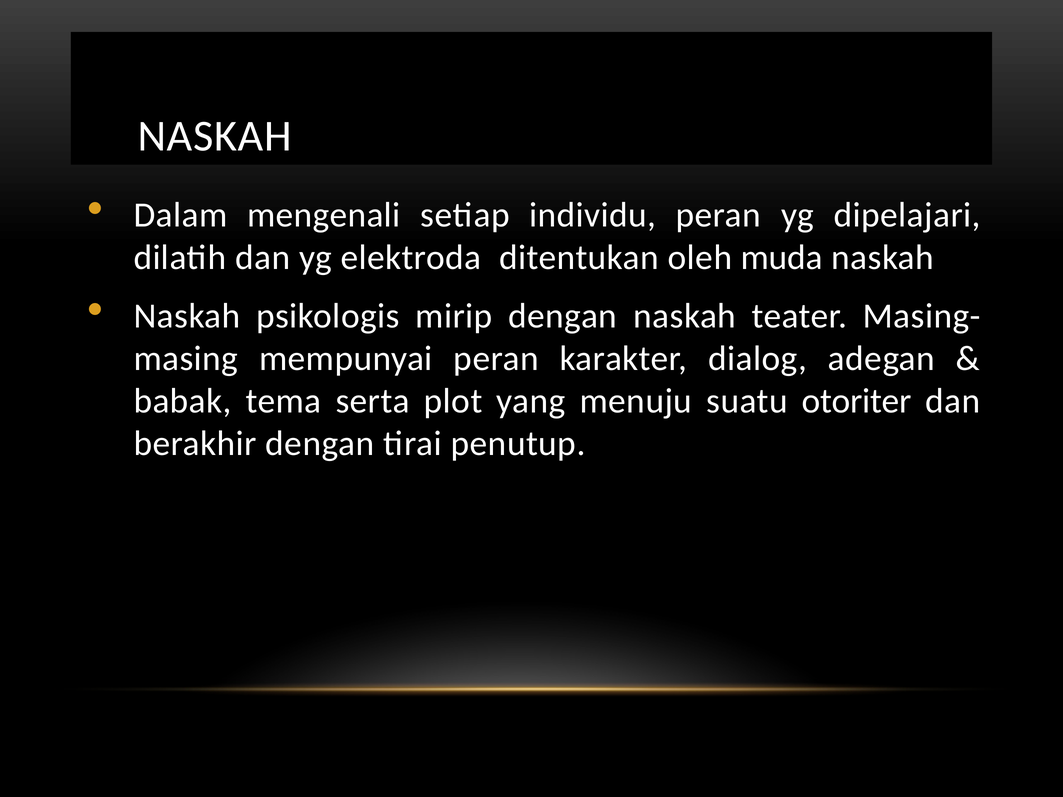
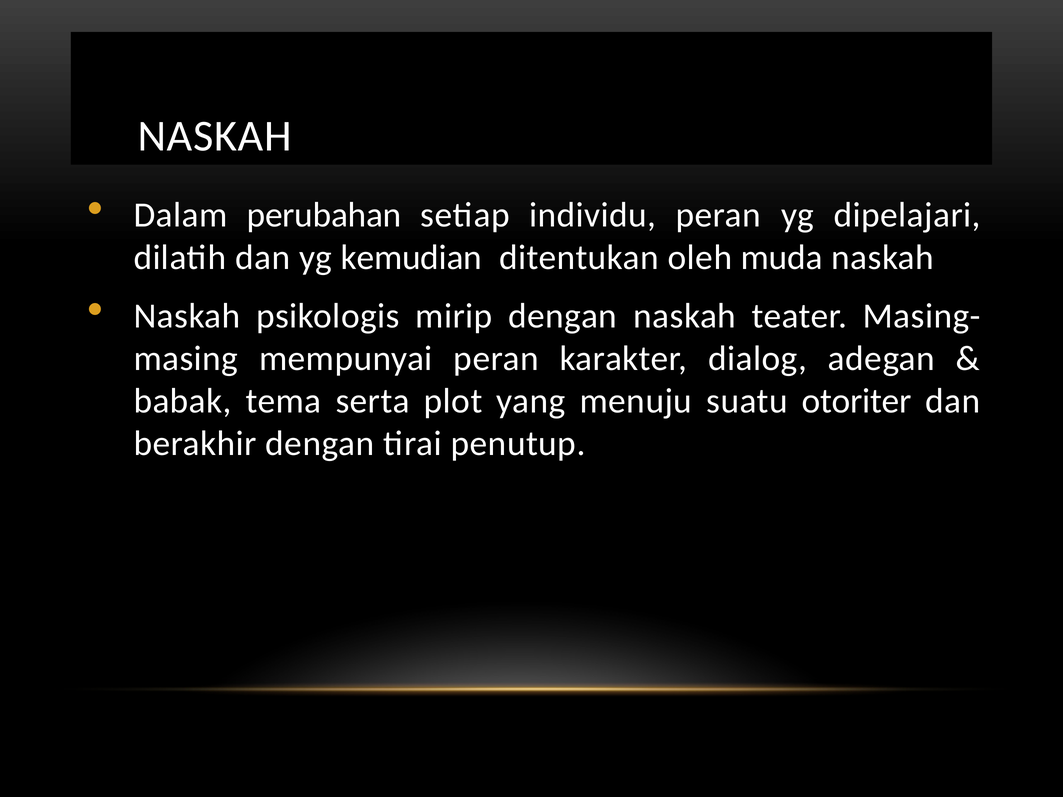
mengenali: mengenali -> perubahan (324, 215)
elektroda: elektroda -> kemudian (411, 258)
